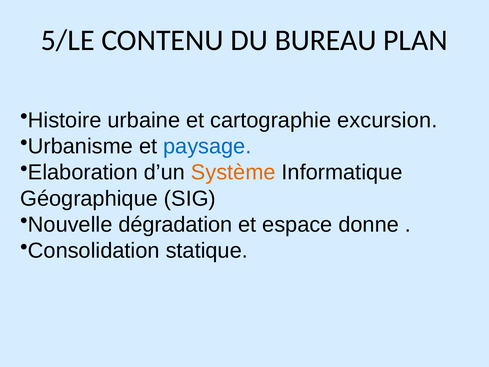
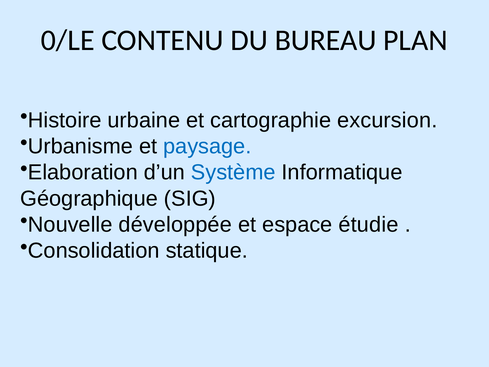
5/LE: 5/LE -> 0/LE (68, 40)
Système colour: orange -> blue (233, 172)
dégradation: dégradation -> développée (175, 225)
donne: donne -> étudie (369, 225)
